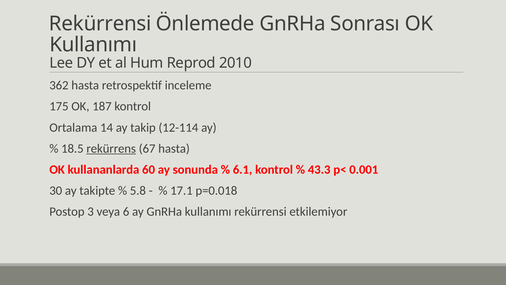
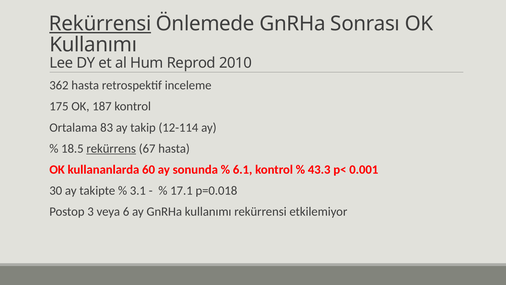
Rekürrensi underline: none -> present (100, 24)
14: 14 -> 83 (107, 127)
5.8: 5.8 -> 3.1 (138, 190)
